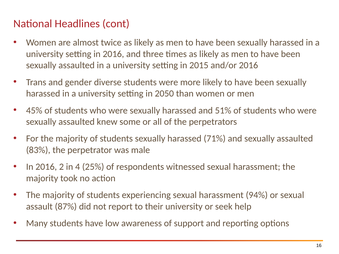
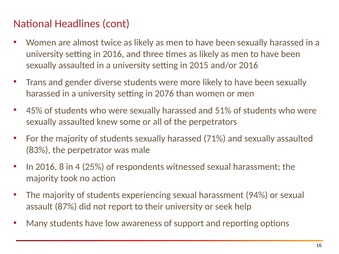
2050: 2050 -> 2076 (164, 94)
2: 2 -> 8 (61, 167)
